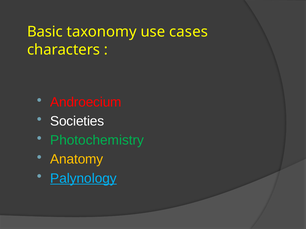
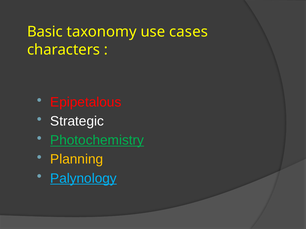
Androecium: Androecium -> Epipetalous (86, 102)
Societies: Societies -> Strategic (77, 121)
Photochemistry underline: none -> present (97, 141)
Anatomy: Anatomy -> Planning (77, 160)
